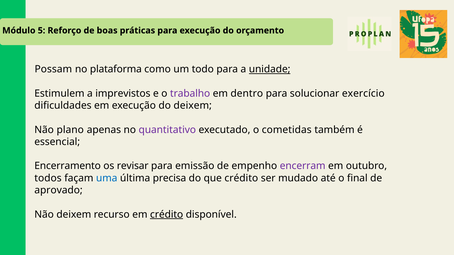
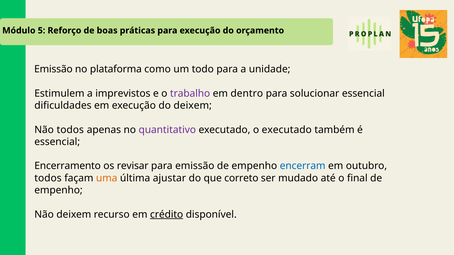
Possam: Possam -> Emissão (53, 69)
unidade underline: present -> none (270, 69)
solucionar exercício: exercício -> essencial (363, 94)
Não plano: plano -> todos (70, 130)
o cometidas: cometidas -> executado (287, 130)
encerram colour: purple -> blue (303, 166)
uma colour: blue -> orange (107, 178)
precisa: precisa -> ajustar (169, 178)
que crédito: crédito -> correto (241, 178)
aprovado: aprovado -> empenho (59, 190)
